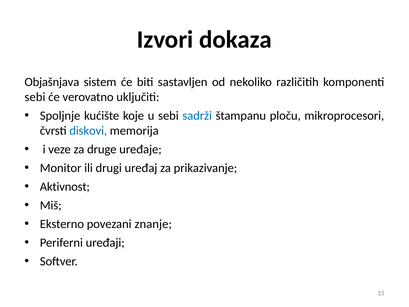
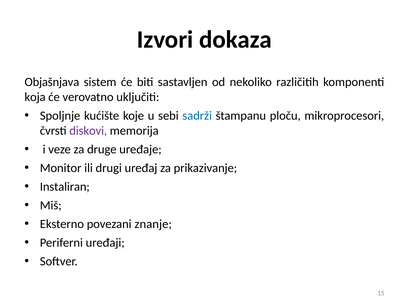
sebi: sebi -> koja (35, 97)
diskovi colour: blue -> purple (88, 131)
Aktivnost: Aktivnost -> Instaliran (65, 186)
